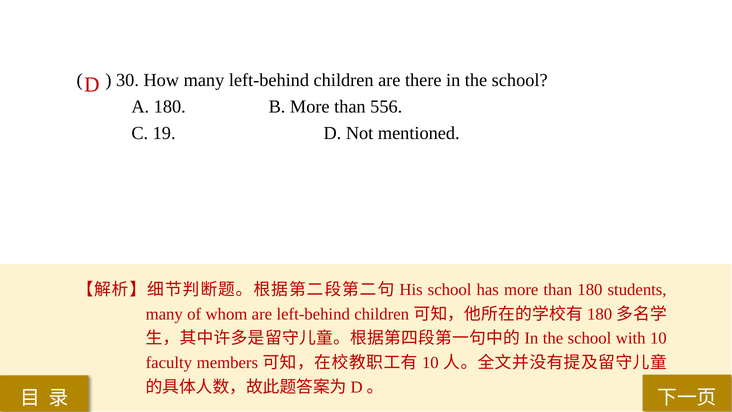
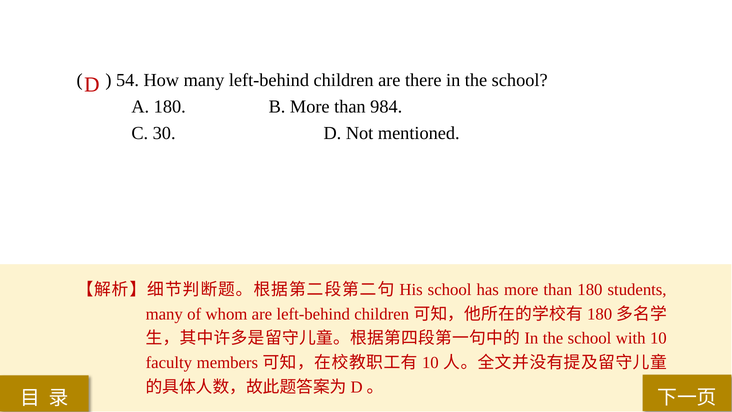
30: 30 -> 54 (128, 80)
556: 556 -> 984 (386, 107)
19: 19 -> 30 (164, 133)
